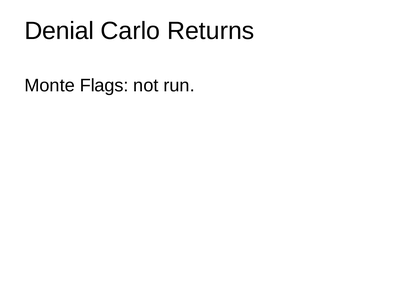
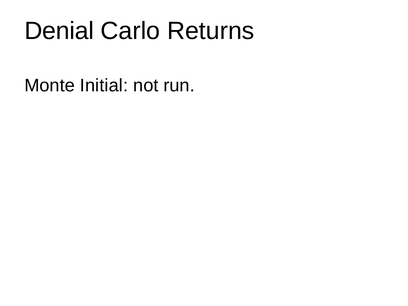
Flags: Flags -> Initial (104, 86)
